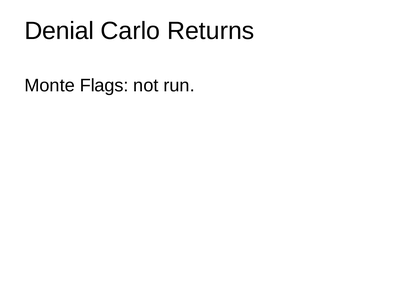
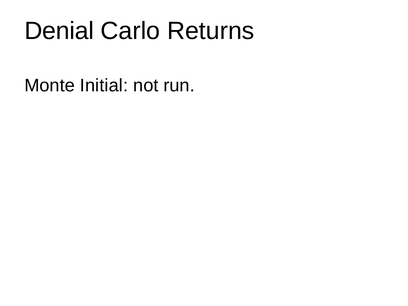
Flags: Flags -> Initial (104, 86)
